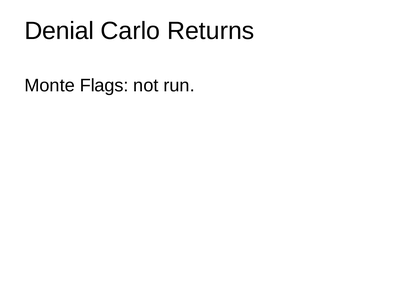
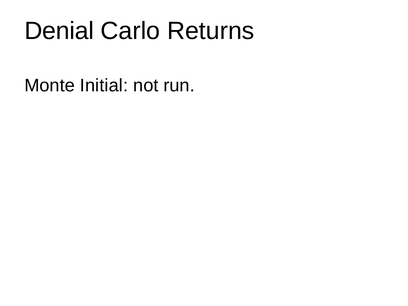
Flags: Flags -> Initial (104, 86)
